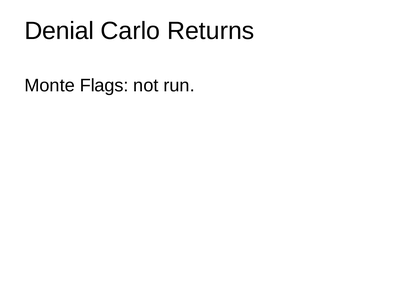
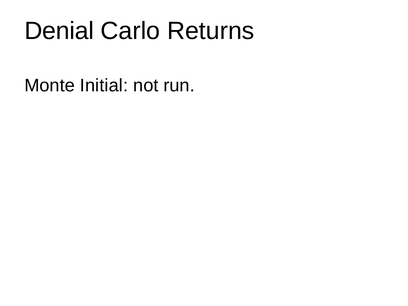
Flags: Flags -> Initial (104, 86)
